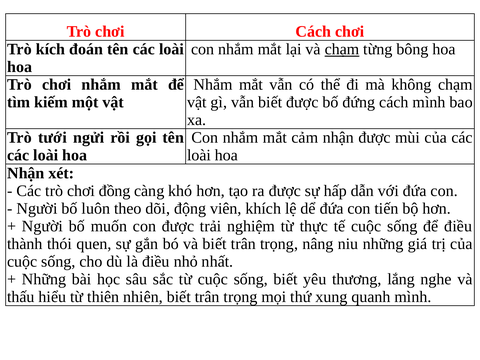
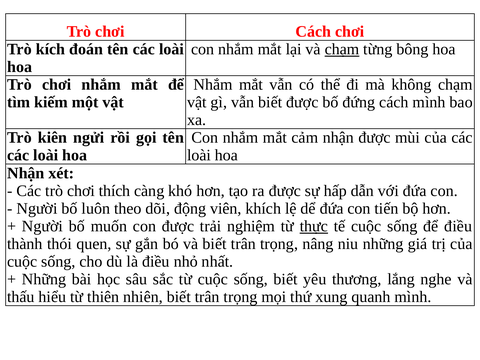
tưới: tưới -> kiên (53, 138)
đồng: đồng -> thích (115, 191)
thực underline: none -> present (314, 226)
